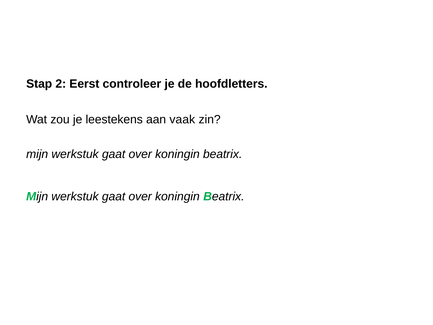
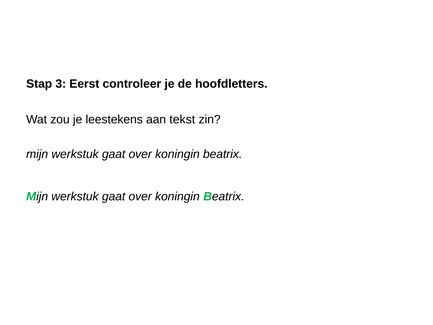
2: 2 -> 3 (61, 84)
vaak: vaak -> tekst (182, 119)
